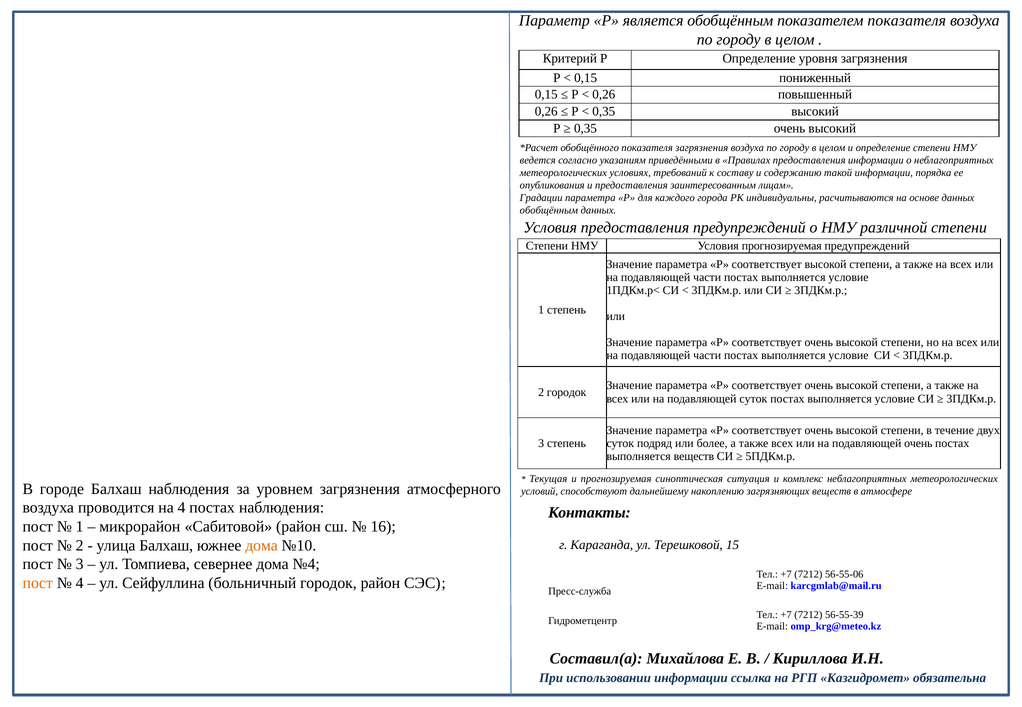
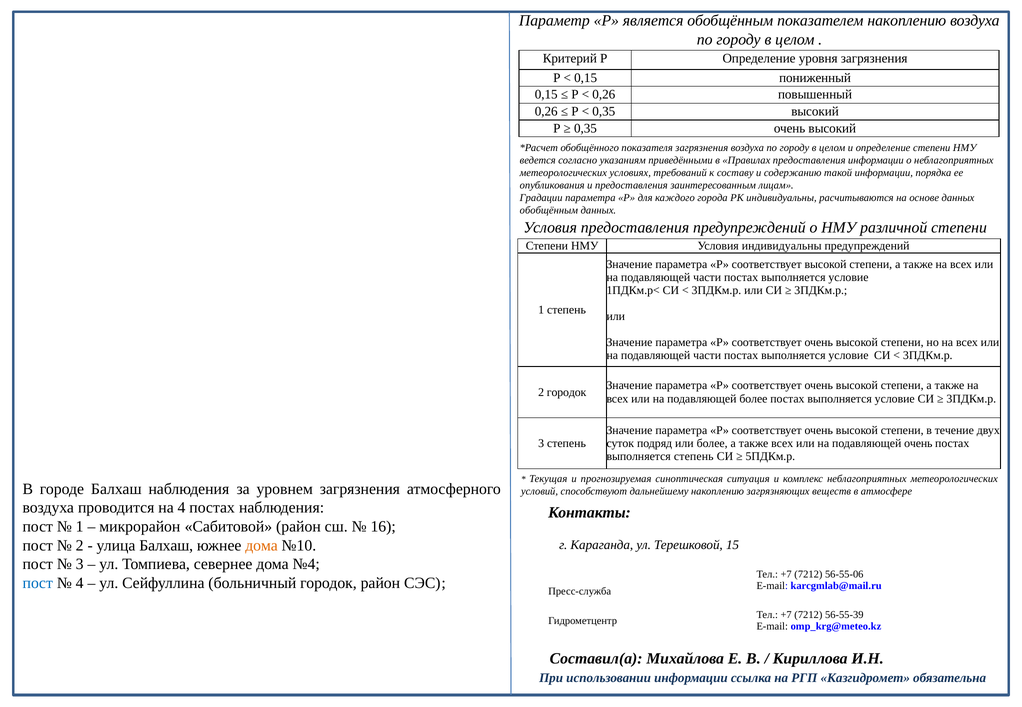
показателем показателя: показателя -> накоплению (907, 21)
Условия прогнозируемая: прогнозируемая -> индивидуальны (782, 246)
подавляющей суток: суток -> более (753, 399)
выполняется веществ: веществ -> степень (694, 457)
пост colour: orange -> blue (38, 584)
